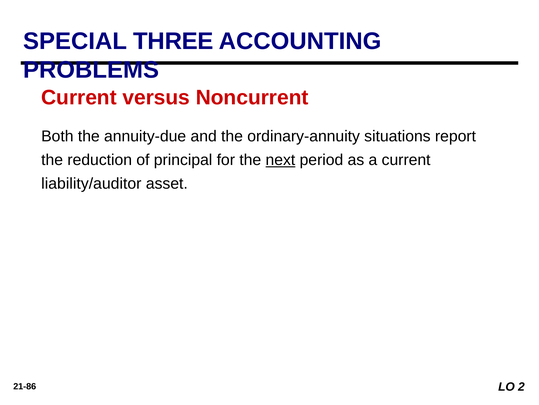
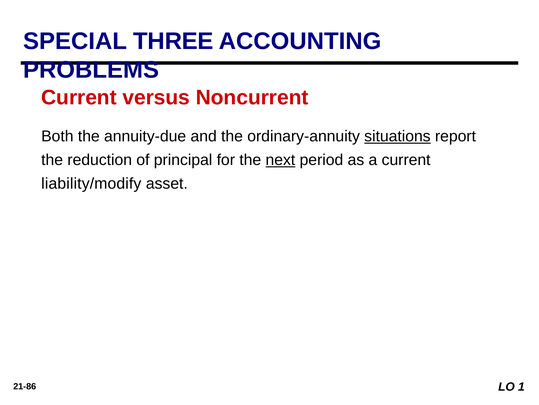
situations underline: none -> present (397, 136)
liability/auditor: liability/auditor -> liability/modify (91, 183)
2: 2 -> 1 (521, 386)
